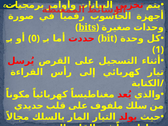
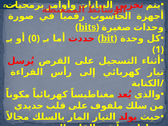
bit underline: none -> present (107, 38)
